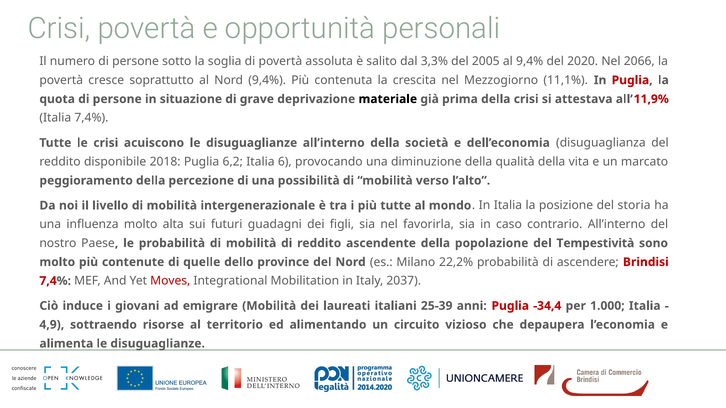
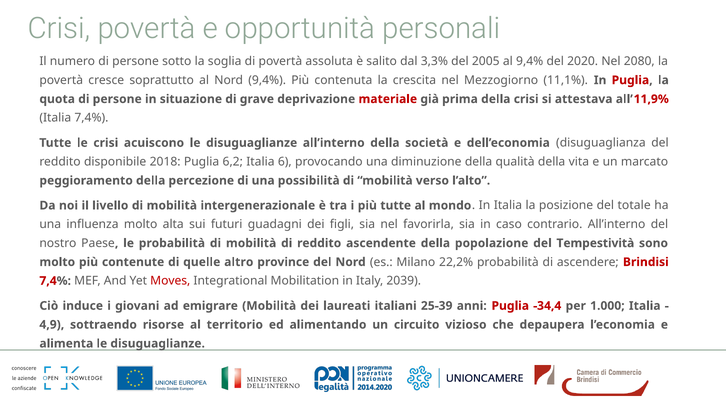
2066: 2066 -> 2080 (639, 61)
materiale colour: black -> red (388, 99)
storia: storia -> totale (634, 206)
dello: dello -> altro (239, 262)
2037: 2037 -> 2039 (404, 281)
